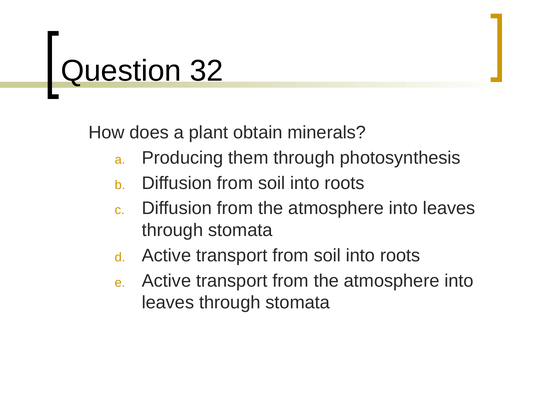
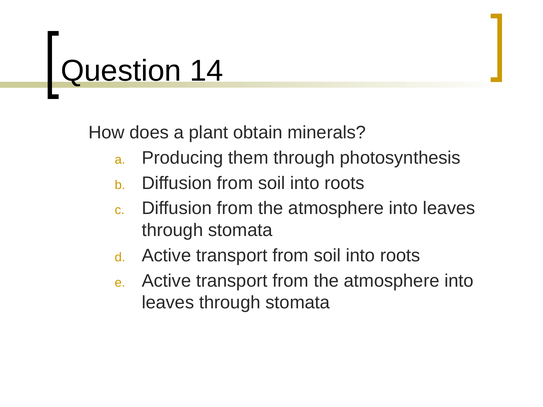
32: 32 -> 14 (206, 71)
